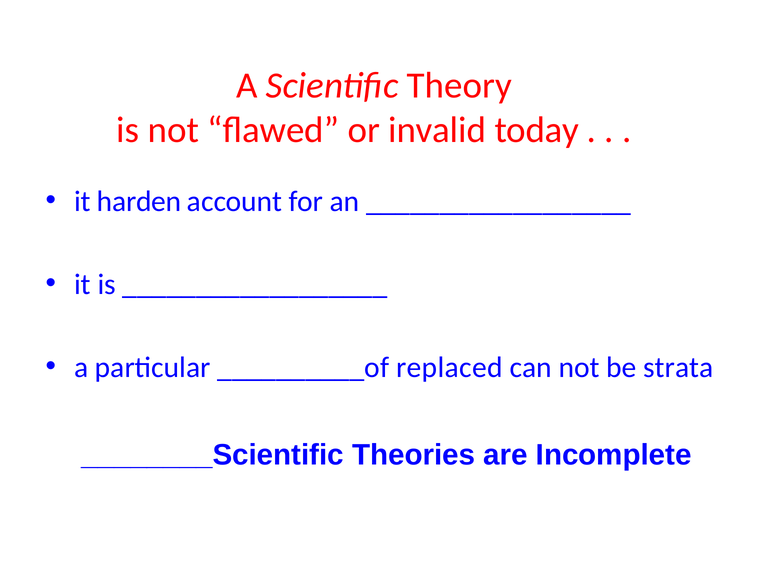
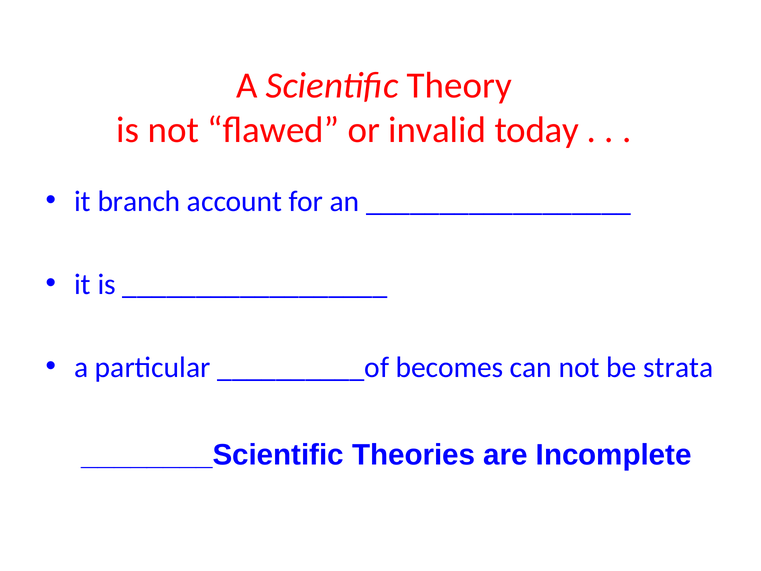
harden: harden -> branch (139, 201)
replaced: replaced -> becomes (450, 367)
